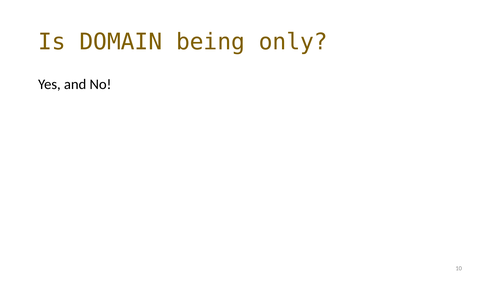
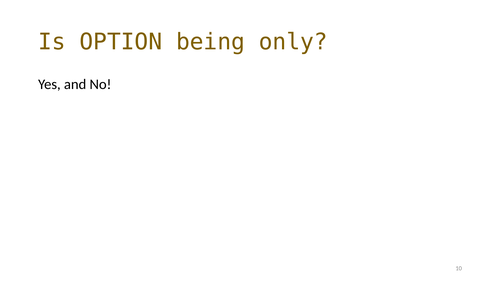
DOMAIN: DOMAIN -> OPTION (121, 42)
